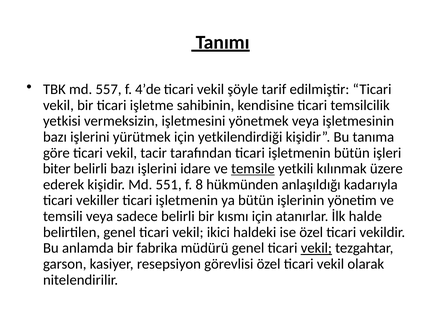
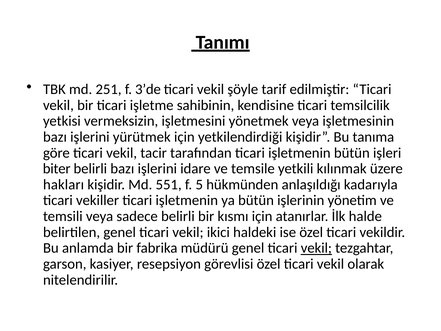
557: 557 -> 251 (109, 89)
4’de: 4’de -> 3’de (148, 89)
temsile underline: present -> none (253, 169)
ederek: ederek -> hakları (64, 184)
8: 8 -> 5 (199, 184)
